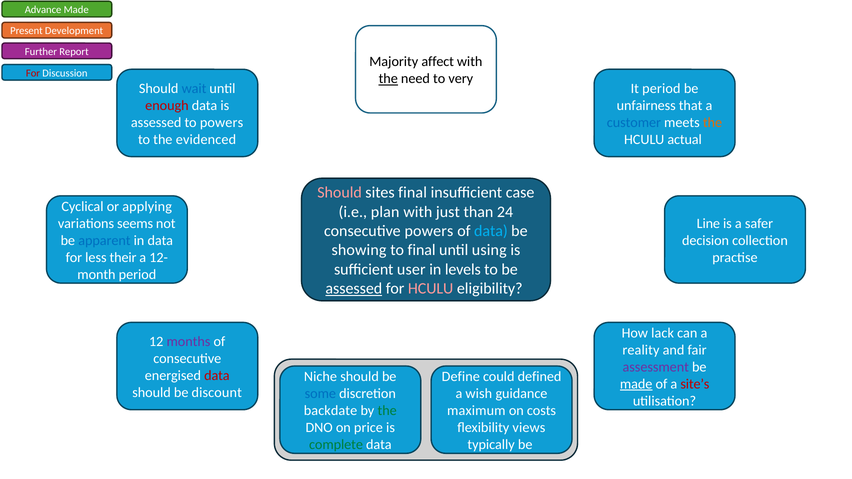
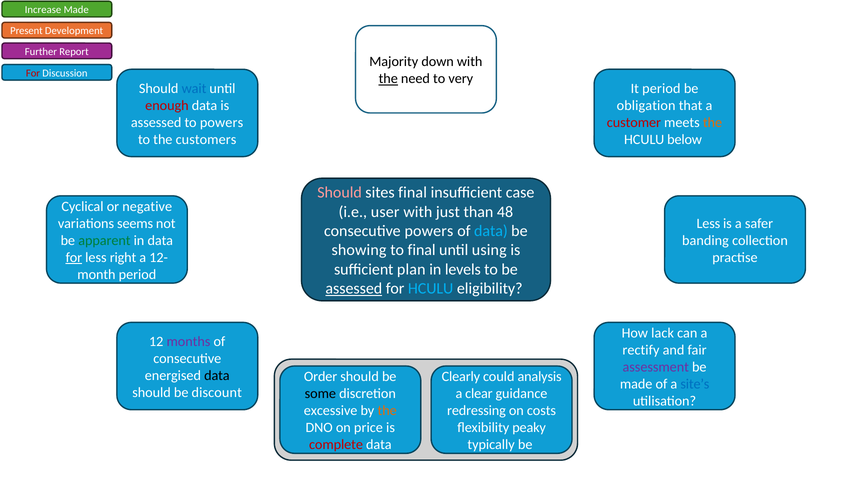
Advance: Advance -> Increase (43, 10)
affect: affect -> down (438, 62)
unfairness: unfairness -> obligation (646, 105)
customer colour: blue -> red (634, 123)
evidenced: evidenced -> customers (206, 140)
actual: actual -> below (685, 140)
applying: applying -> negative (147, 207)
plan: plan -> user (385, 212)
24: 24 -> 48 (505, 212)
Line: Line -> Less (708, 224)
apparent colour: blue -> green (104, 241)
decision: decision -> banding (706, 241)
for underline: none -> present (74, 258)
their: their -> right (123, 258)
user: user -> plan (411, 269)
HCULU colour: pink -> light blue (431, 289)
reality: reality -> rectify (641, 350)
data colour: red -> black (217, 376)
Niche: Niche -> Order (321, 377)
Define: Define -> Clearly (461, 377)
defined: defined -> analysis (540, 377)
made underline: present -> none (636, 384)
site’s colour: red -> blue (695, 384)
some colour: blue -> black (320, 394)
wish: wish -> clear (479, 394)
backdate: backdate -> excessive (331, 411)
the colour: green -> orange (387, 411)
maximum: maximum -> redressing (476, 411)
views: views -> peaky (529, 428)
complete colour: green -> red (336, 445)
